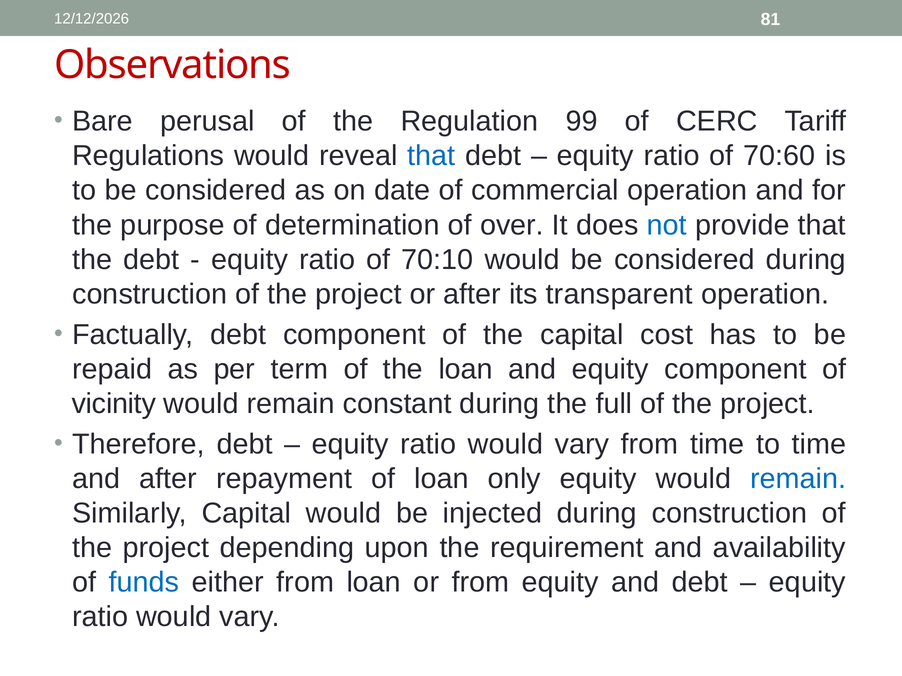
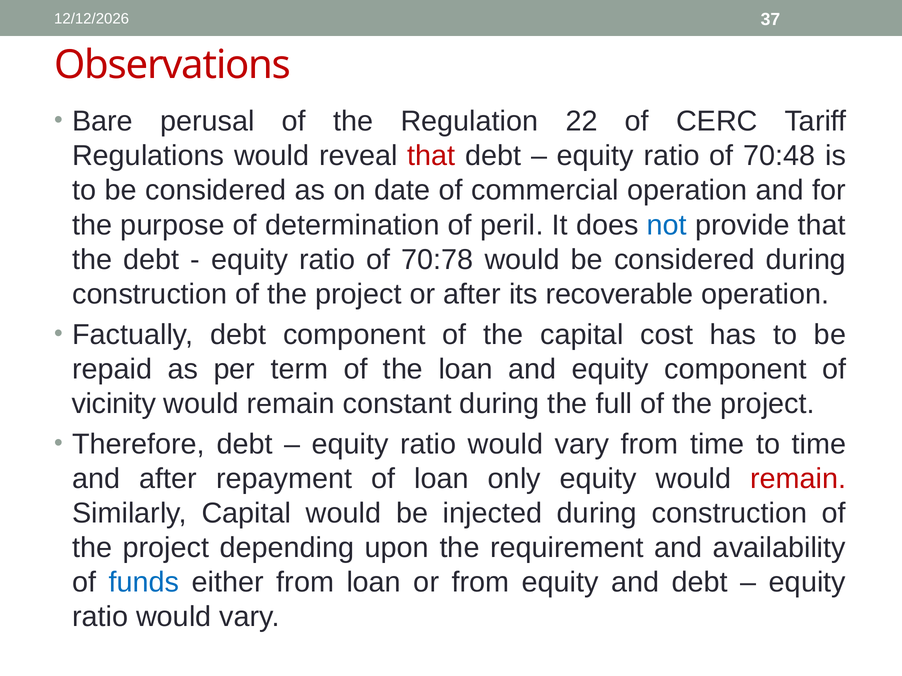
81: 81 -> 37 (770, 19)
99: 99 -> 22 (582, 122)
that colour: blue -> red (431, 156)
70:60: 70:60 -> 70:48 (779, 156)
over: over -> peril (512, 225)
70:10: 70:10 -> 70:78 (437, 260)
transparent: transparent -> recoverable (620, 294)
remain colour: blue -> red (798, 479)
